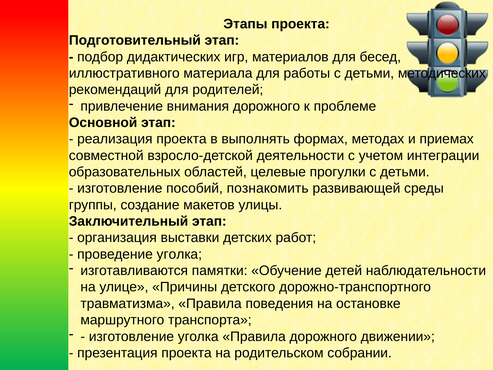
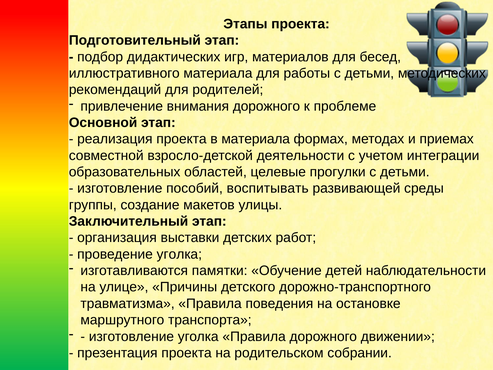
в выполнять: выполнять -> материала (256, 139)
познакомить: познакомить -> воспитывать (268, 188)
